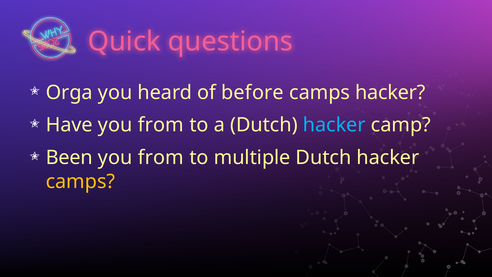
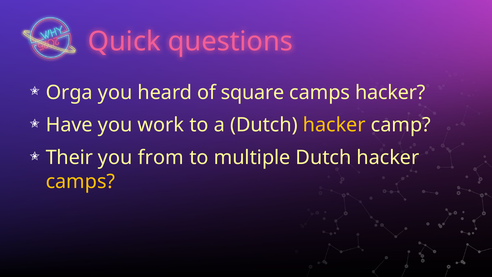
before: before -> square (253, 92)
Have you from: from -> work (161, 125)
hacker colour: light blue -> yellow (334, 125)
Been: Been -> Their (69, 158)
